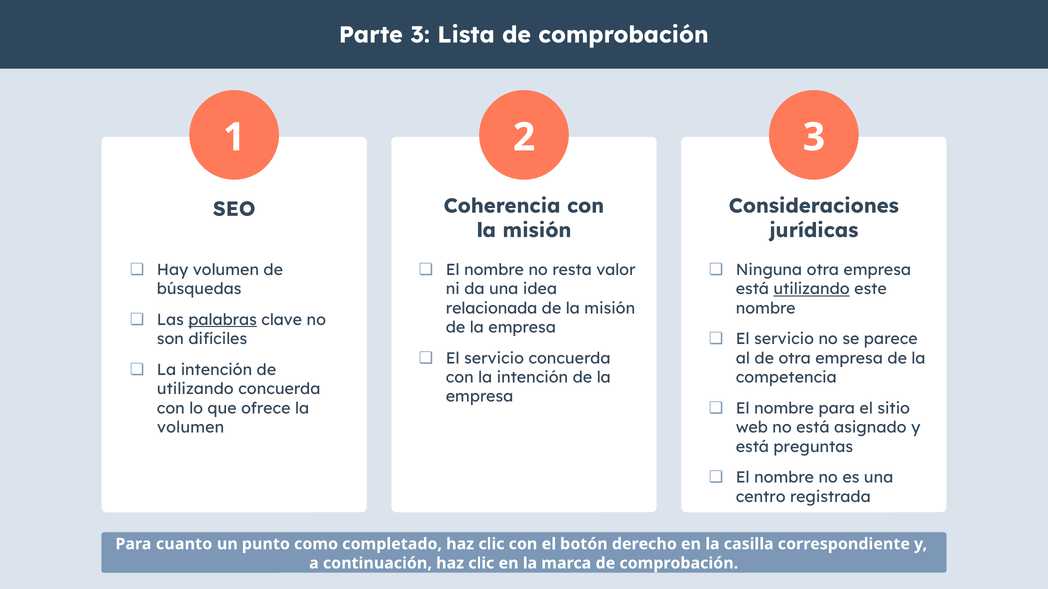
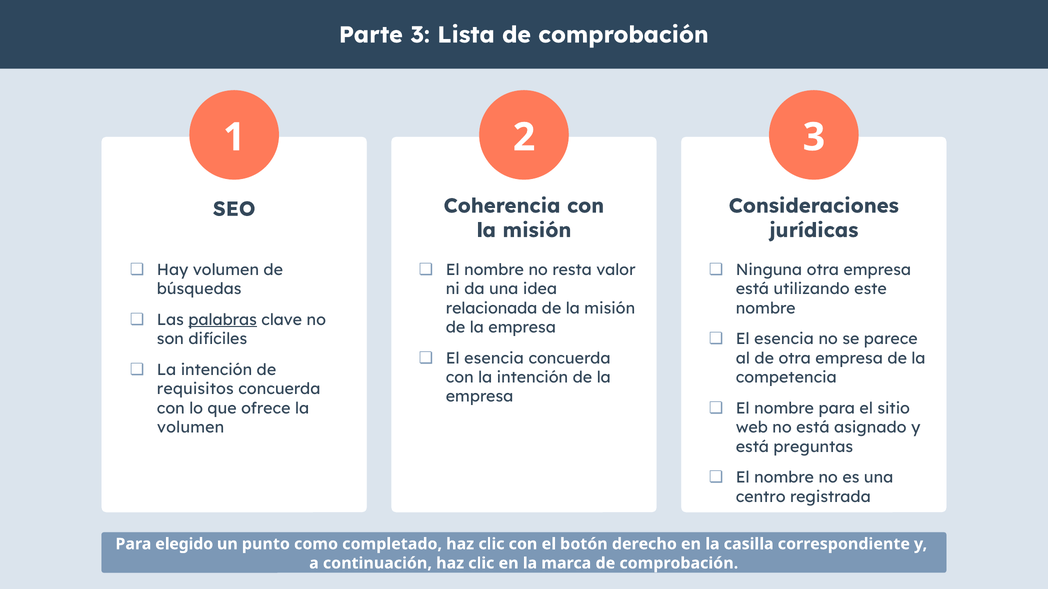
utilizando underline: present -> none (812, 289)
servicio: servicio -> esencia (784, 339)
servicio: servicio -> esencia (494, 359)
utilizando: utilizando -> requisitos (195, 389)
cuanto: cuanto -> elegido (184, 544)
